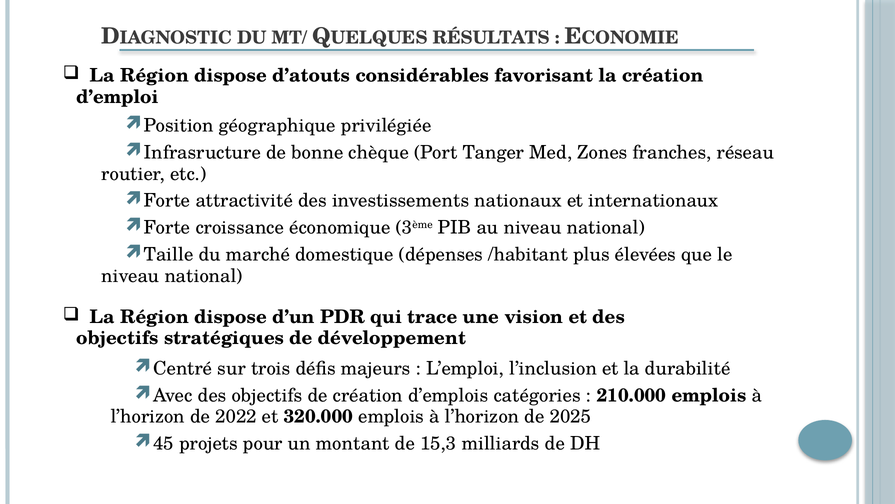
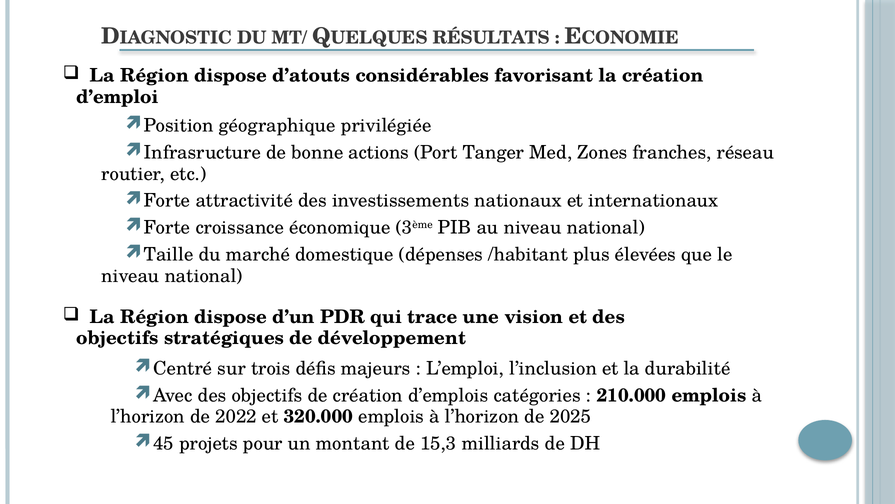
chèque: chèque -> actions (379, 152)
